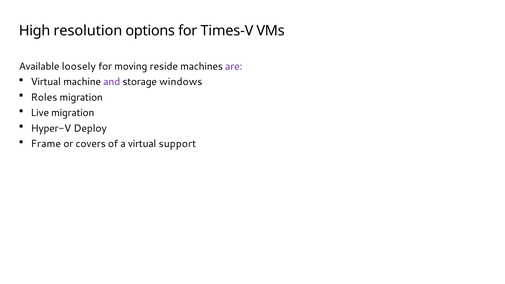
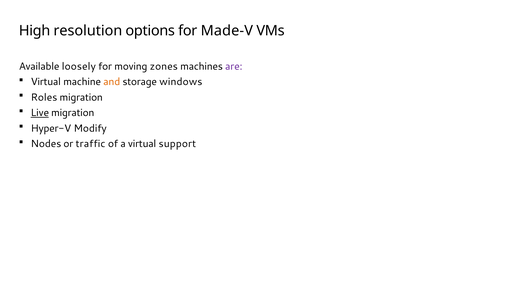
Times-V: Times-V -> Made-V (227, 31)
reside: reside -> zones (164, 66)
and colour: purple -> orange (112, 82)
Live underline: none -> present (40, 113)
Deploy: Deploy -> Modify (90, 128)
Frame: Frame -> Nodes (46, 144)
covers: covers -> traffic (91, 144)
